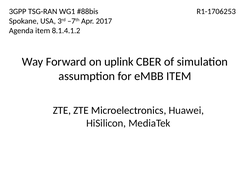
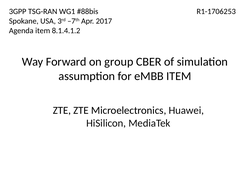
uplink: uplink -> group (119, 62)
